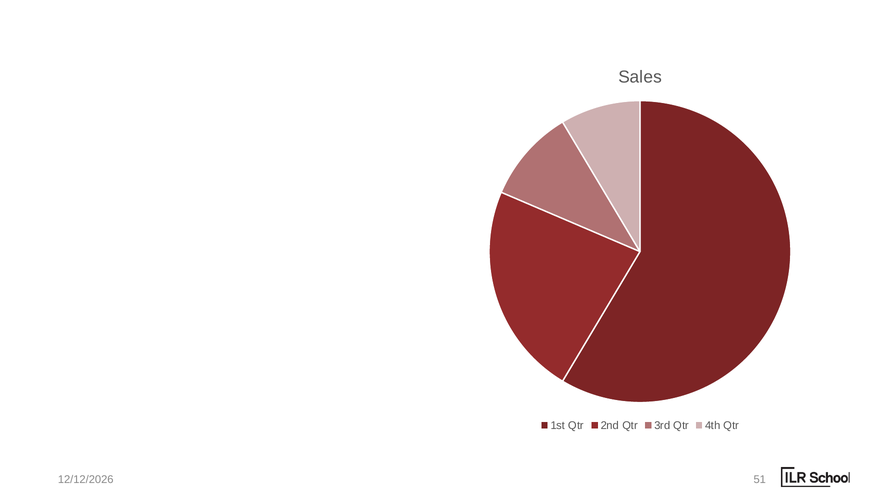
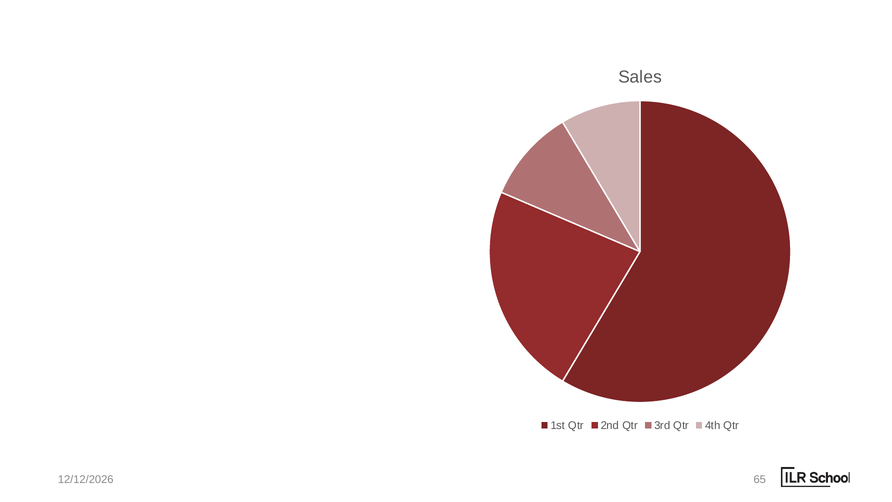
51: 51 -> 65 (760, 479)
